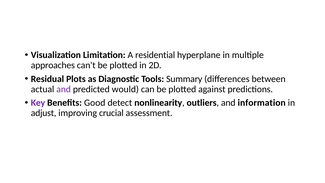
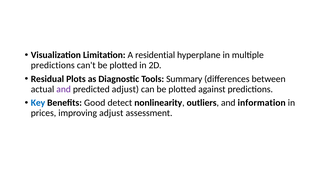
approaches: approaches -> predictions (53, 65)
predicted would: would -> adjust (125, 89)
Key colour: purple -> blue (38, 103)
adjust: adjust -> prices (44, 113)
improving crucial: crucial -> adjust (111, 113)
